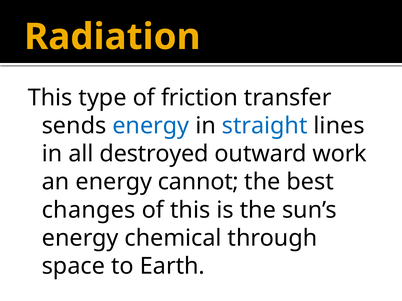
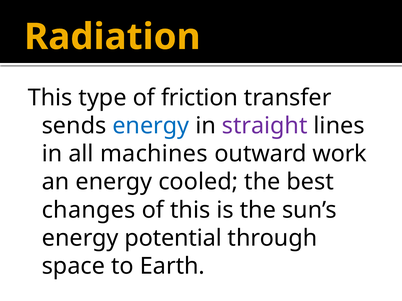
straight colour: blue -> purple (265, 126)
destroyed: destroyed -> machines (154, 154)
cannot: cannot -> cooled (198, 182)
chemical: chemical -> potential (173, 238)
